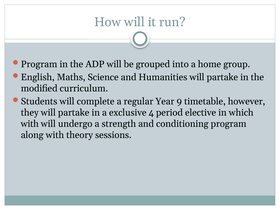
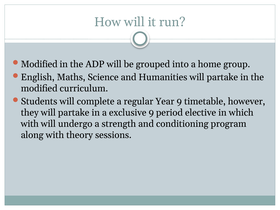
Program: Program -> Modified (39, 64)
exclusive 4: 4 -> 9 (151, 113)
